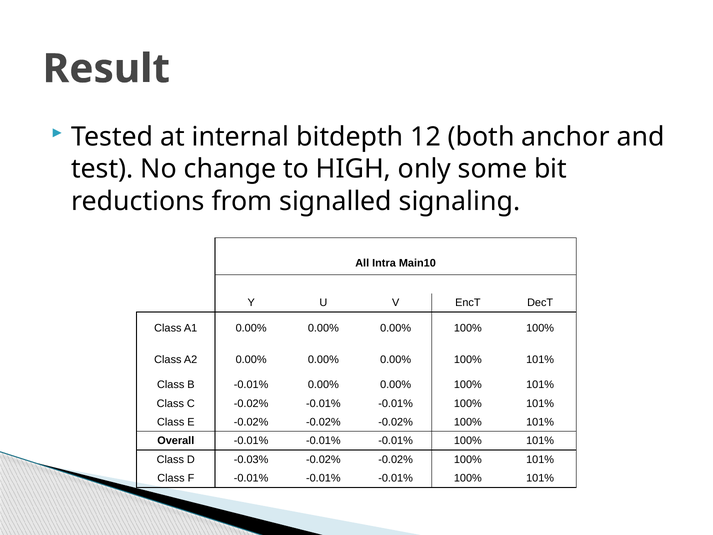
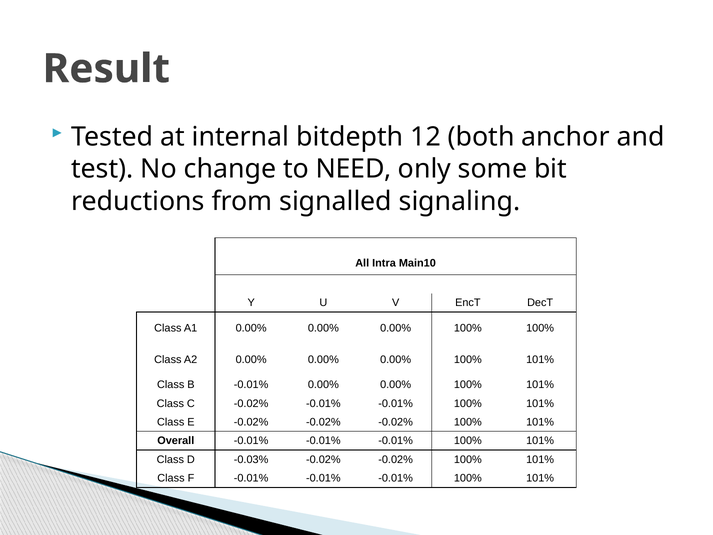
HIGH: HIGH -> NEED (354, 169)
